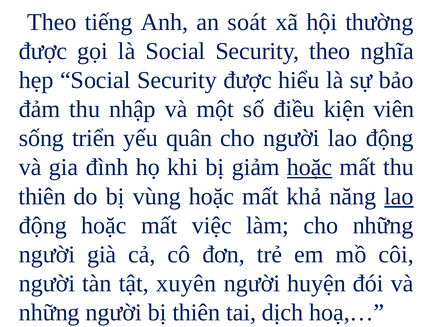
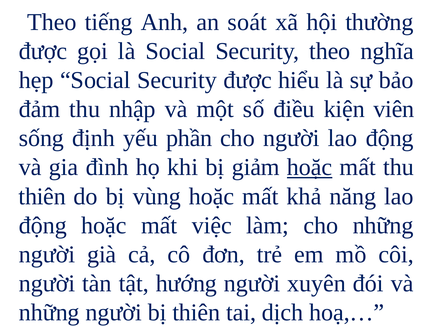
triển: triển -> định (94, 138)
quân: quân -> phần (189, 138)
lao underline: present -> none (399, 196)
xuyên: xuyên -> hướng (186, 283)
huyện: huyện -> xuyên (316, 283)
